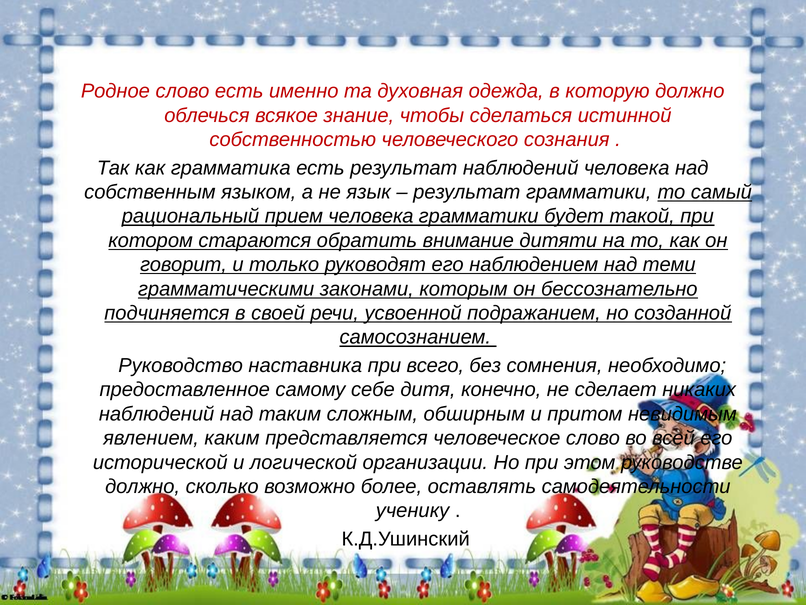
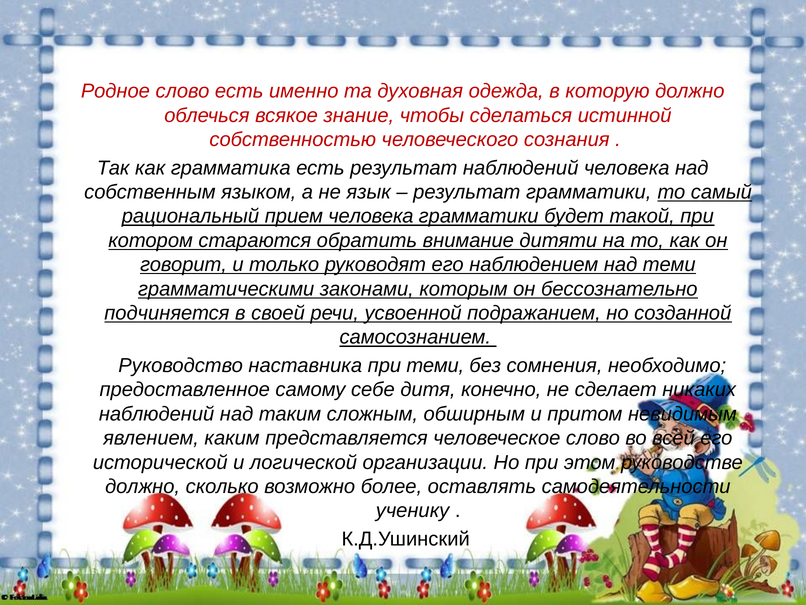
при всего: всего -> теми (435, 365)
